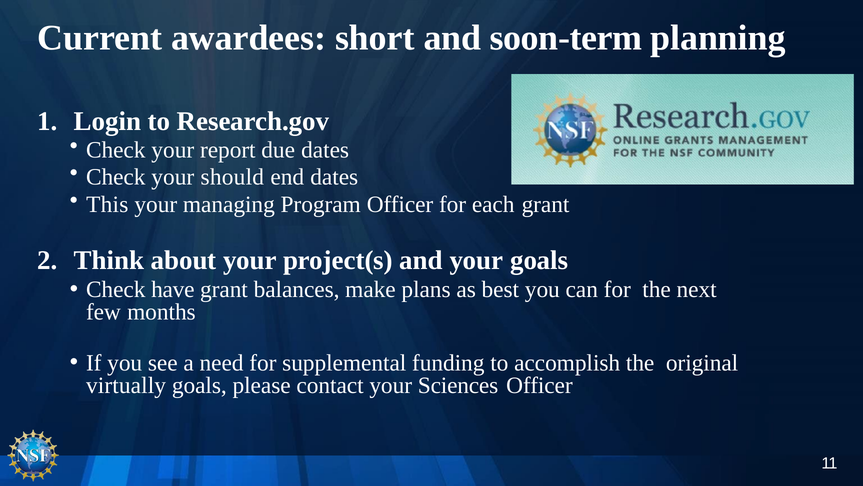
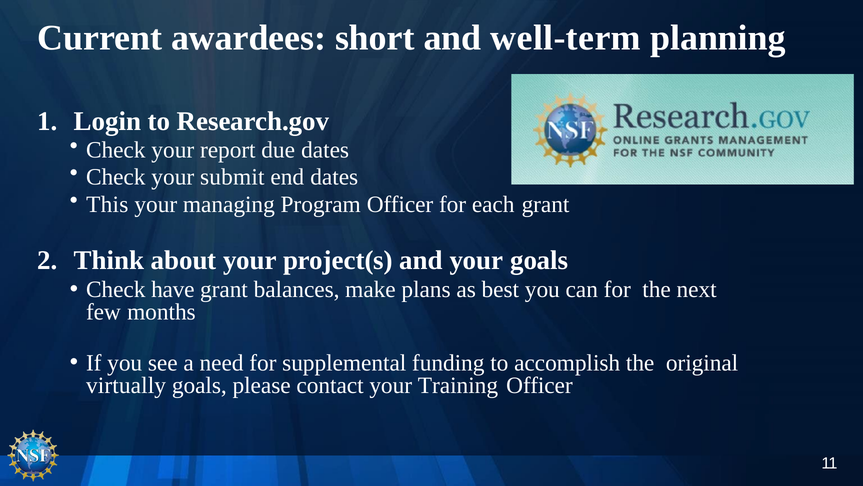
soon-term: soon-term -> well-term (566, 38)
should: should -> submit (232, 177)
Sciences: Sciences -> Training (458, 385)
